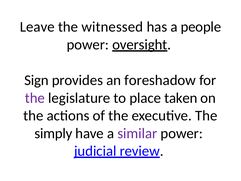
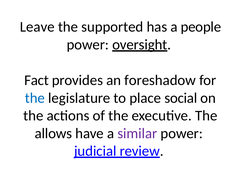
witnessed: witnessed -> supported (112, 27)
Sign: Sign -> Fact (37, 80)
the colour: purple -> blue (35, 98)
taken: taken -> social (181, 98)
simply: simply -> allows (53, 133)
